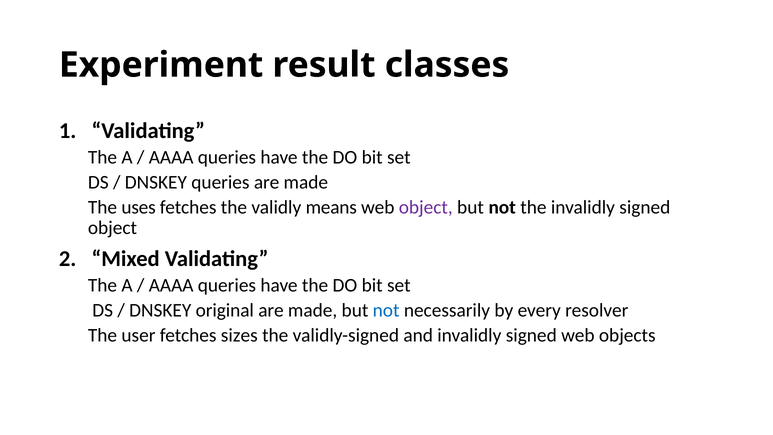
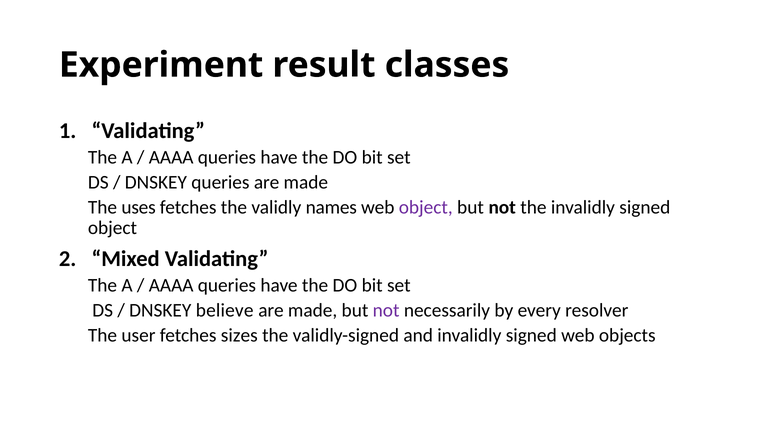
means: means -> names (331, 207)
original: original -> believe (225, 310)
not colour: blue -> purple (386, 310)
